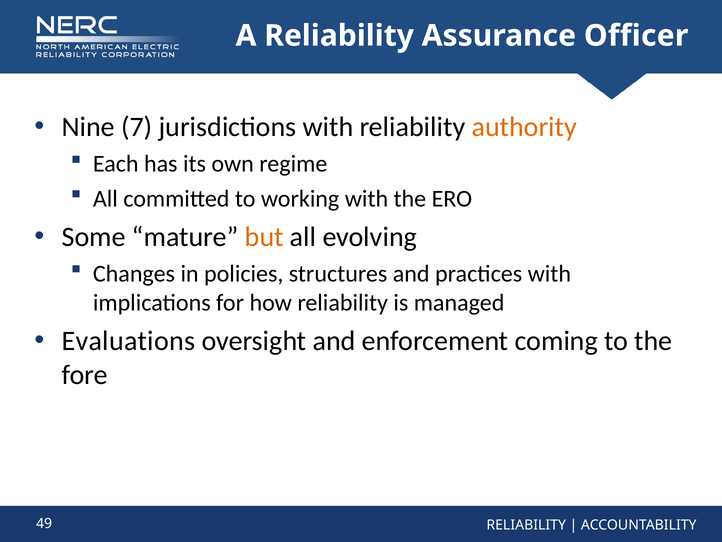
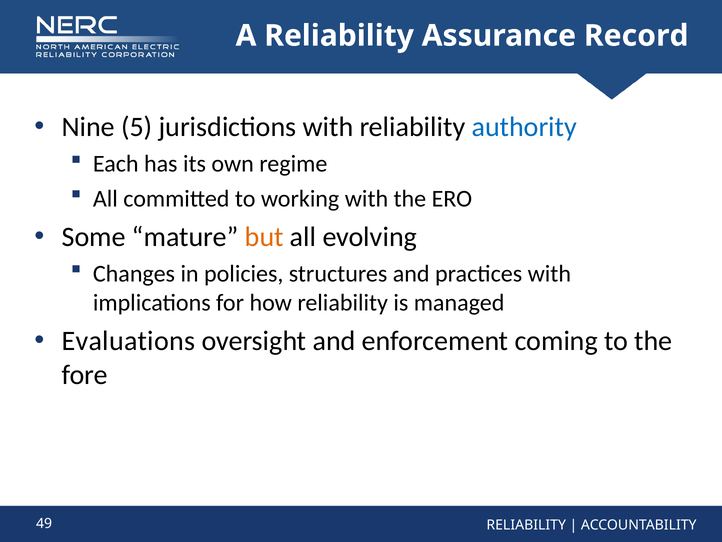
Officer: Officer -> Record (636, 36)
7: 7 -> 5 (137, 127)
authority colour: orange -> blue (524, 127)
